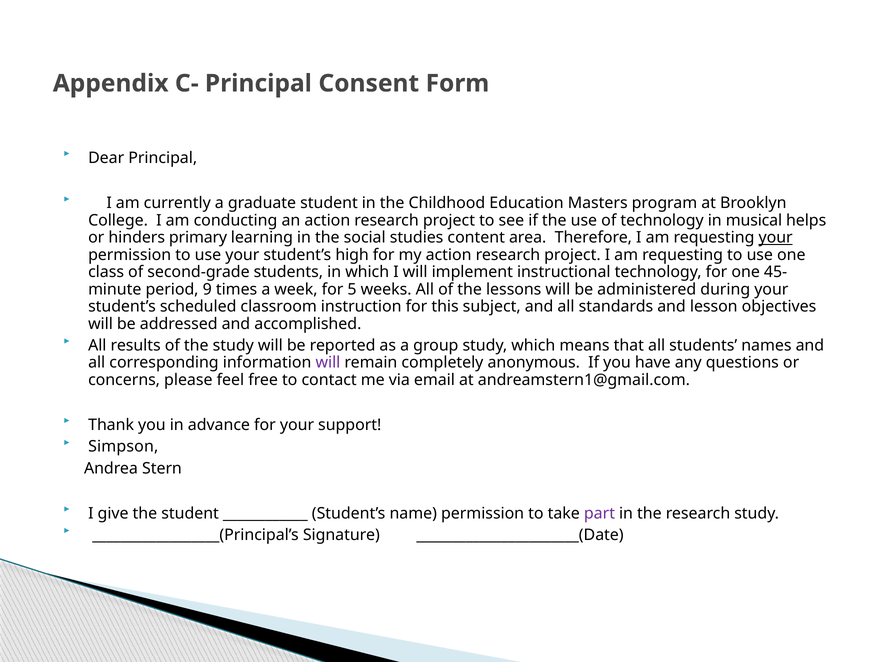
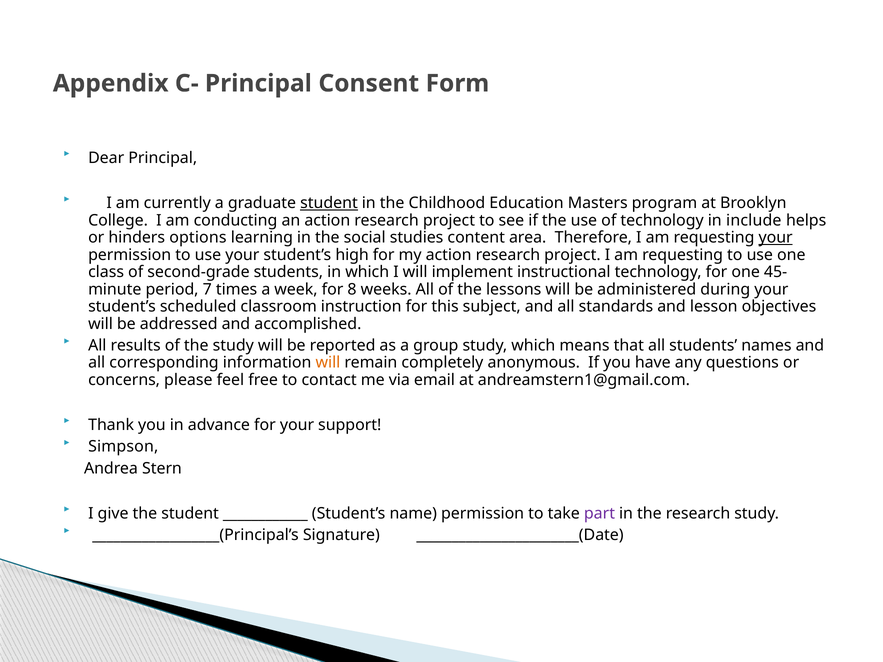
student underline: none -> present (329, 203)
musical: musical -> include (754, 220)
primary: primary -> options (198, 238)
9: 9 -> 7 (207, 289)
5: 5 -> 8 (352, 289)
will colour: purple -> orange (328, 363)
